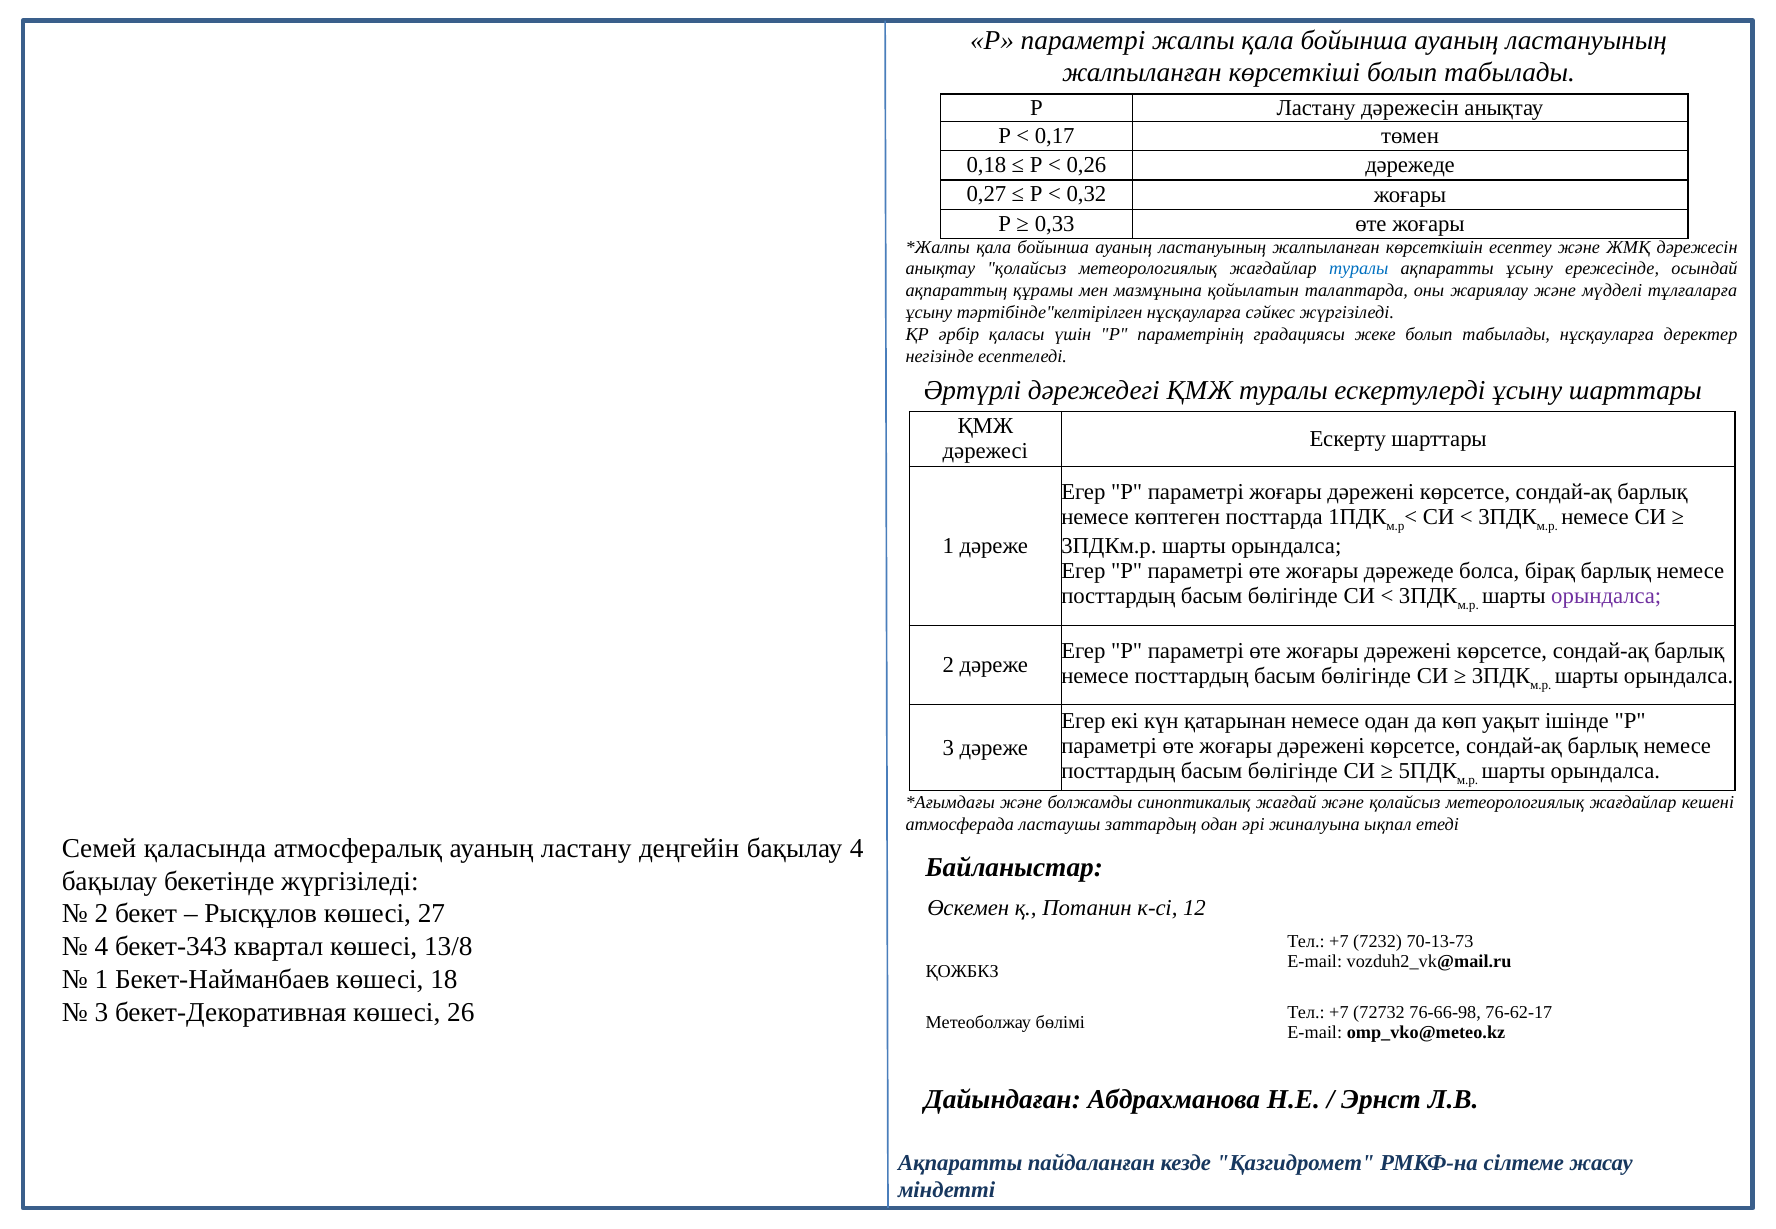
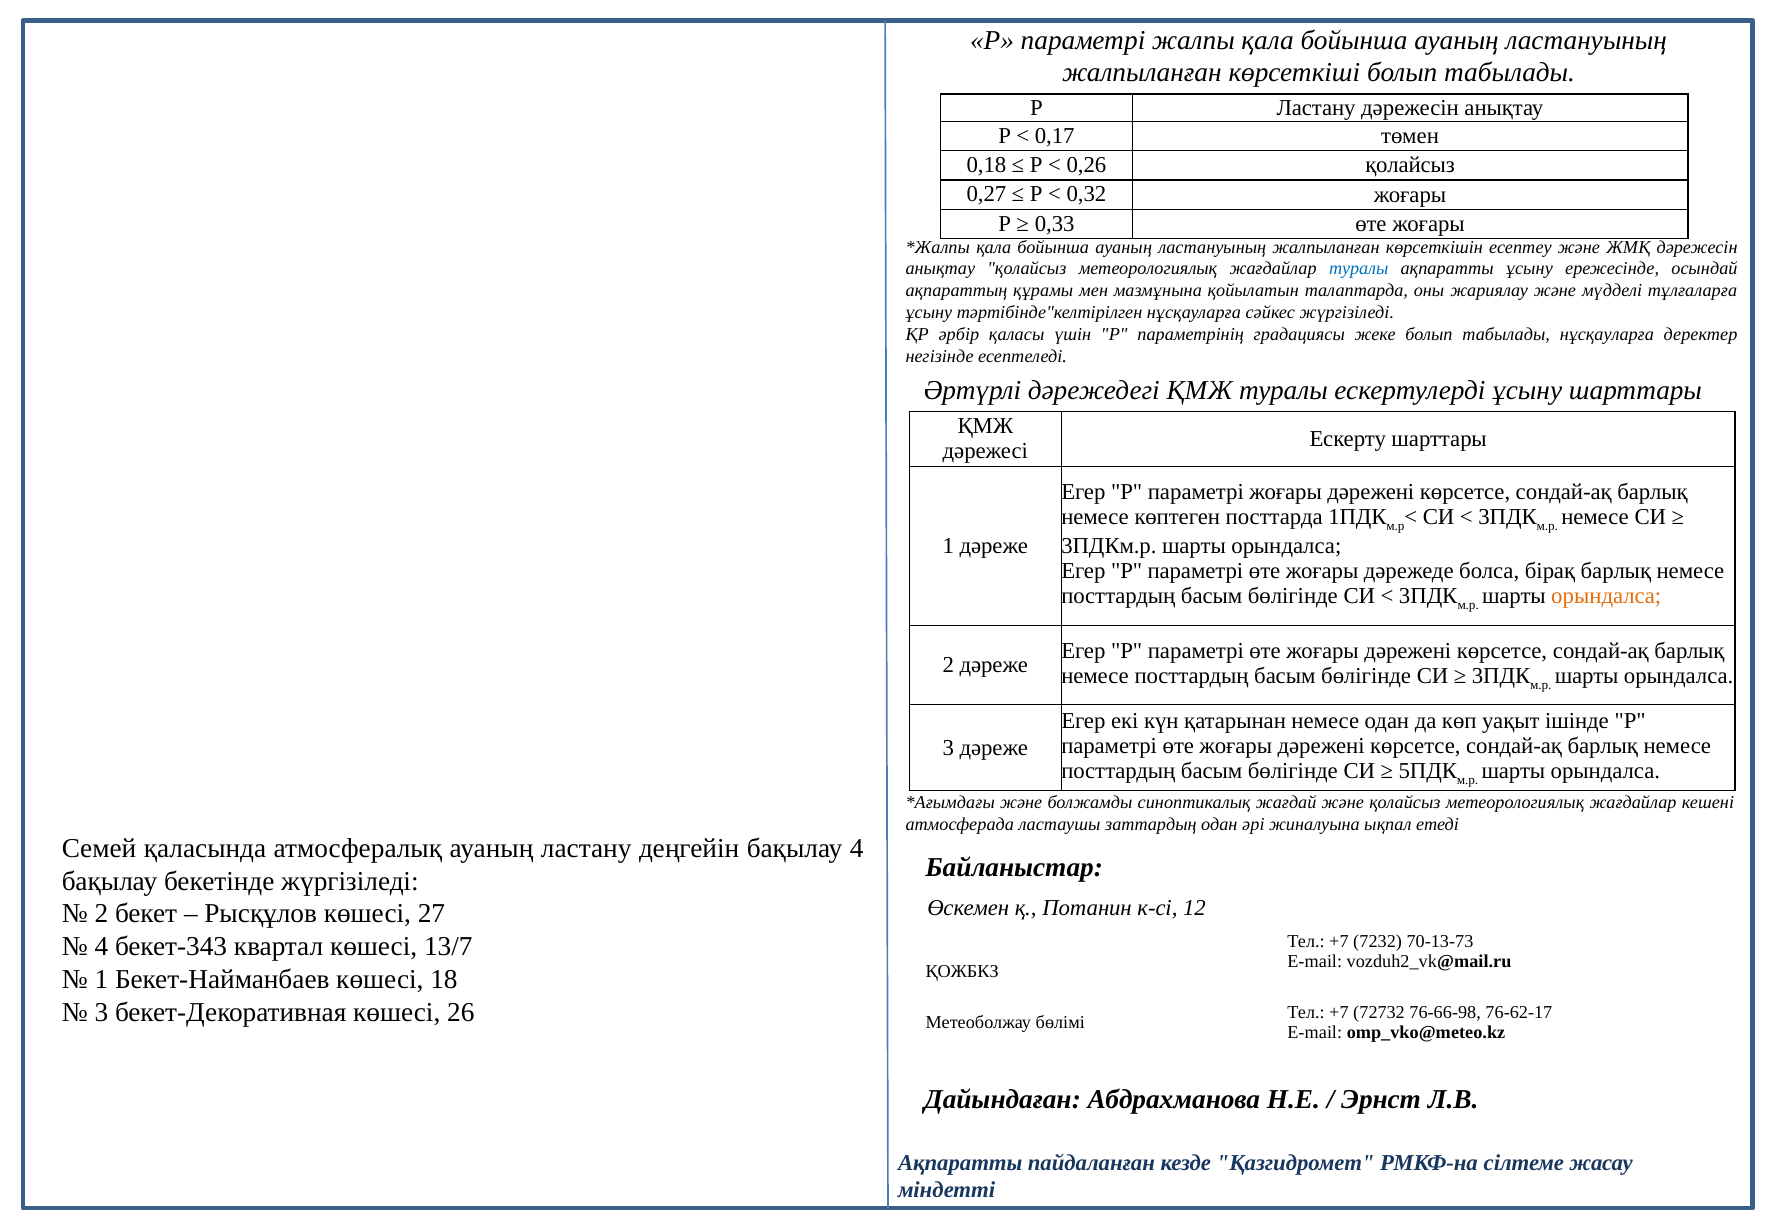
0,26 дәрежеде: дәрежеде -> қолайсыз (1410, 166)
орындалса colour: purple -> orange (1606, 596)
13/8: 13/8 -> 13/7 (448, 947)
